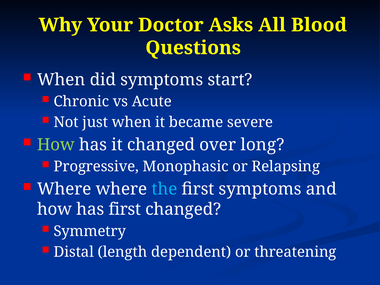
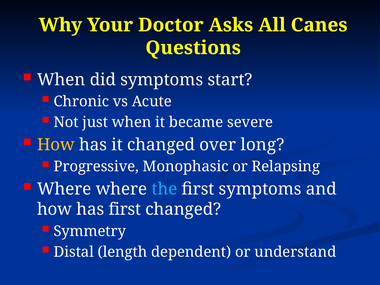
Blood: Blood -> Canes (319, 25)
How colour: light green -> yellow (56, 145)
threatening: threatening -> understand (295, 252)
